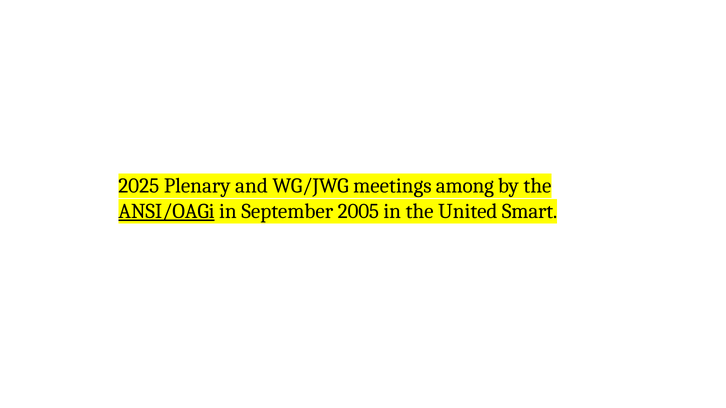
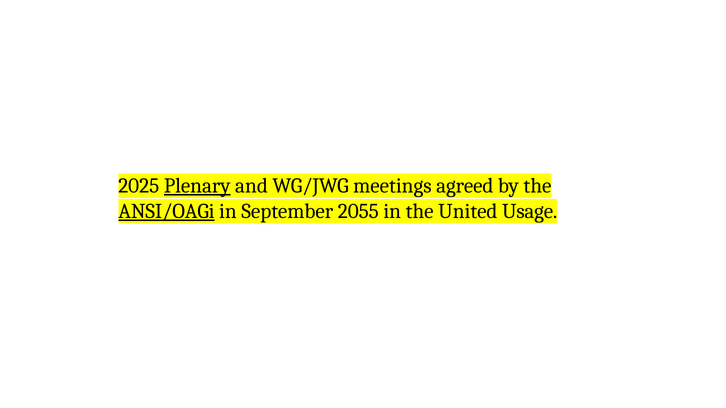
Plenary underline: none -> present (197, 186)
among: among -> agreed (465, 186)
2005: 2005 -> 2055 (358, 211)
Smart: Smart -> Usage (530, 211)
